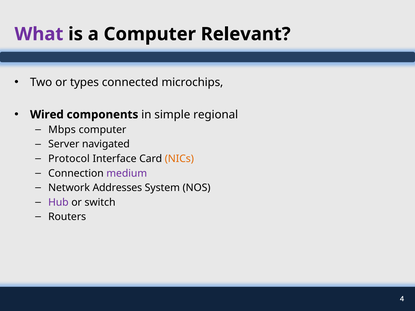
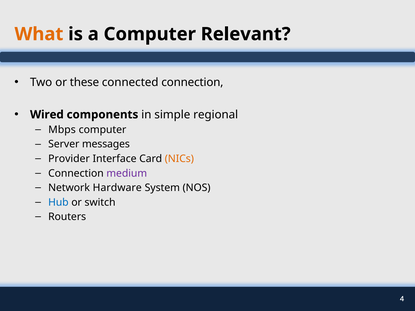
What colour: purple -> orange (39, 34)
types: types -> these (84, 82)
connected microchips: microchips -> connection (192, 82)
navigated: navigated -> messages (106, 144)
Protocol: Protocol -> Provider (69, 159)
Addresses: Addresses -> Hardware (117, 188)
Hub colour: purple -> blue (58, 202)
